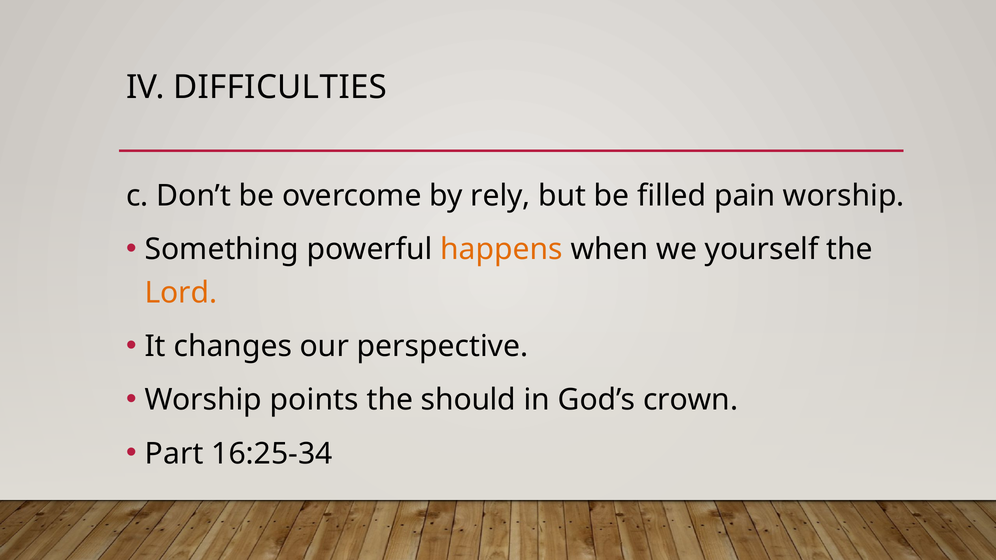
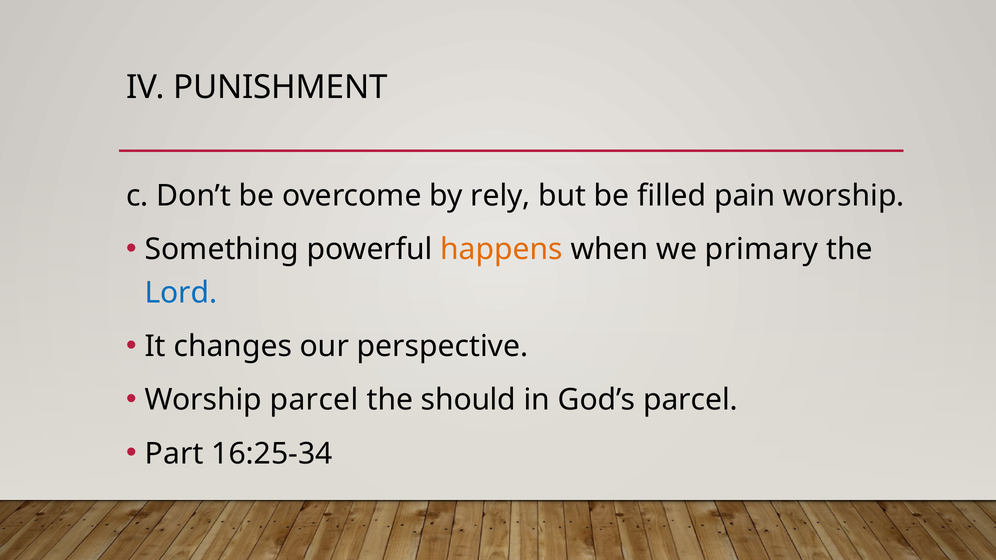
DIFFICULTIES: DIFFICULTIES -> PUNISHMENT (280, 87)
yourself: yourself -> primary (761, 249)
Lord colour: orange -> blue (181, 293)
Worship points: points -> parcel (314, 400)
God’s crown: crown -> parcel (691, 400)
